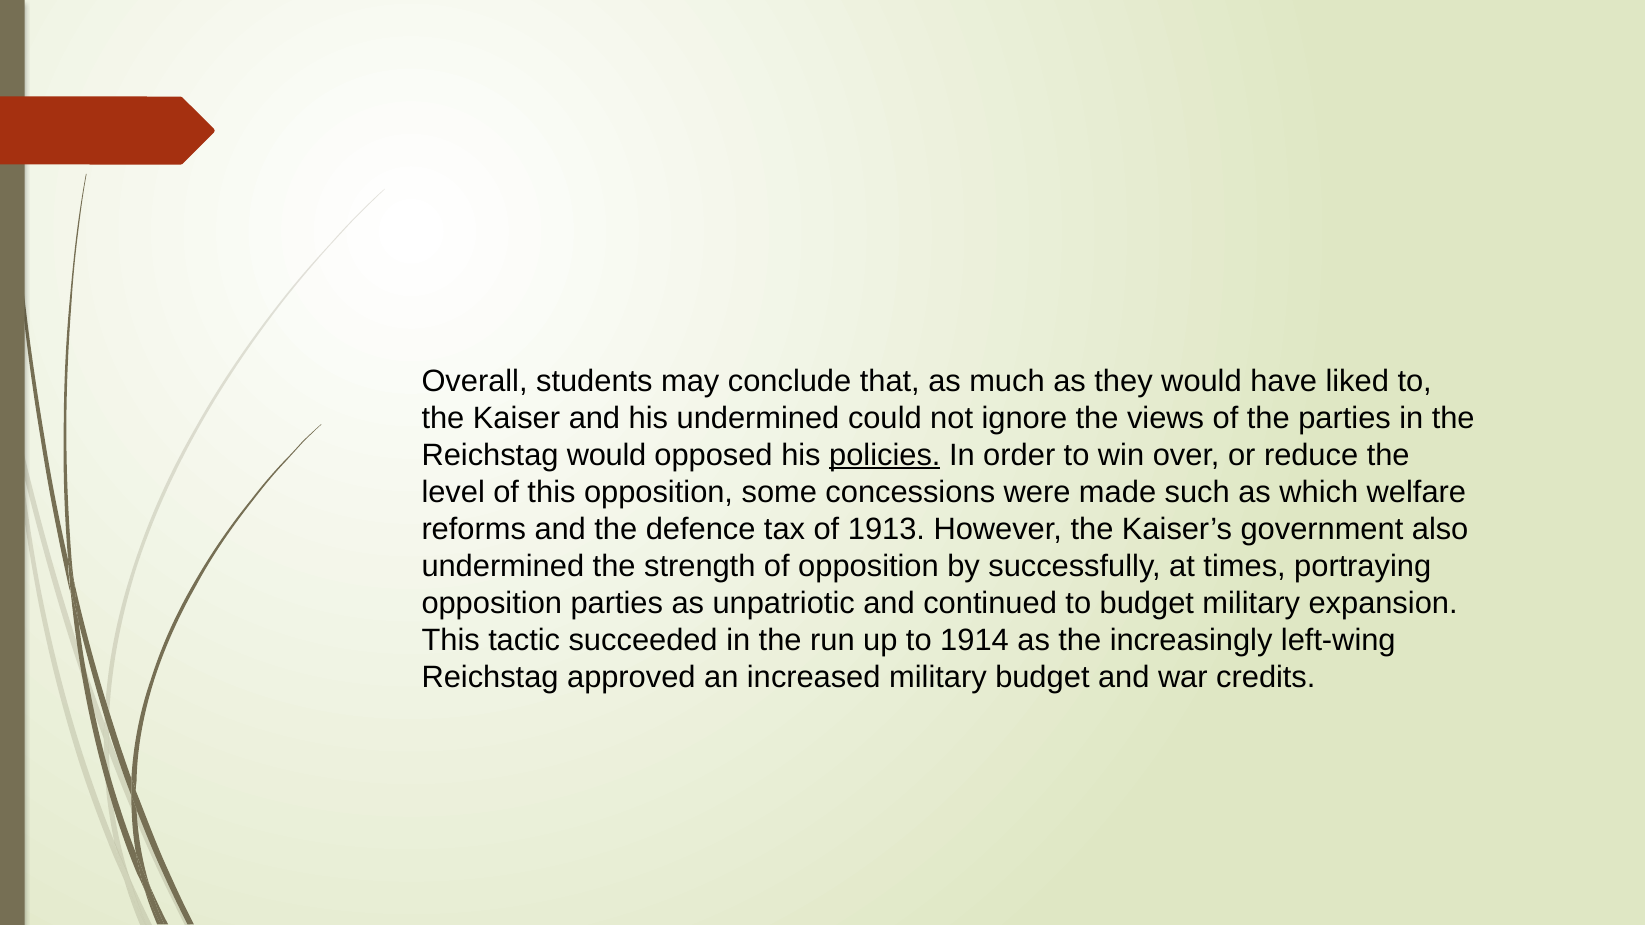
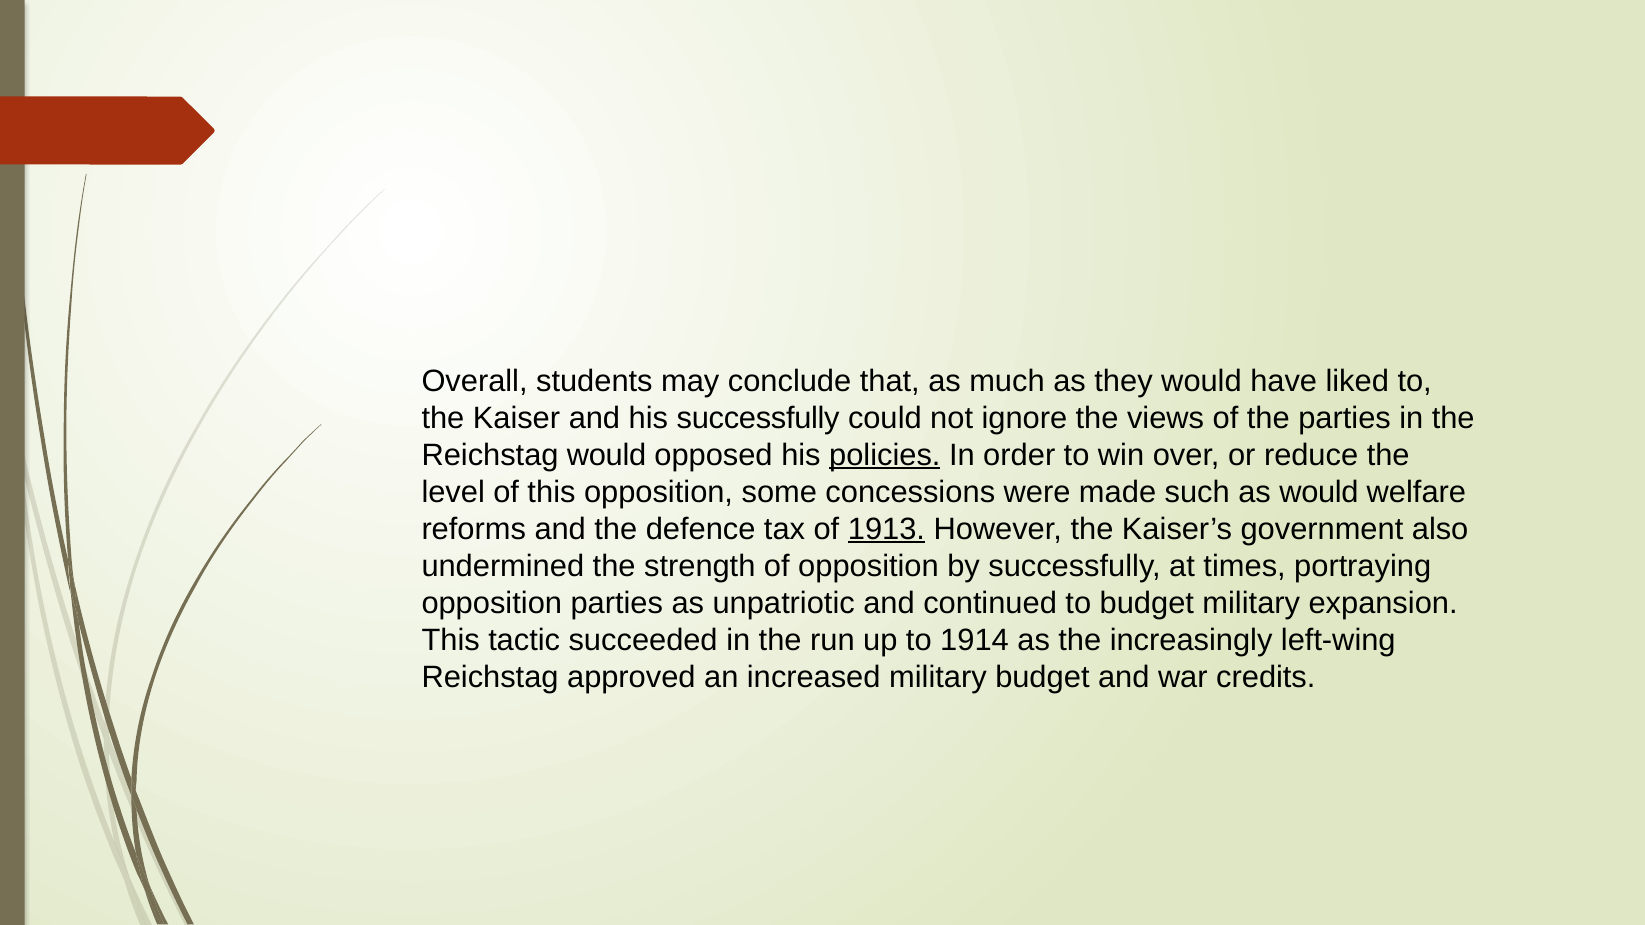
his undermined: undermined -> successfully (758, 418)
as which: which -> would (1319, 492)
1913 underline: none -> present (886, 529)
